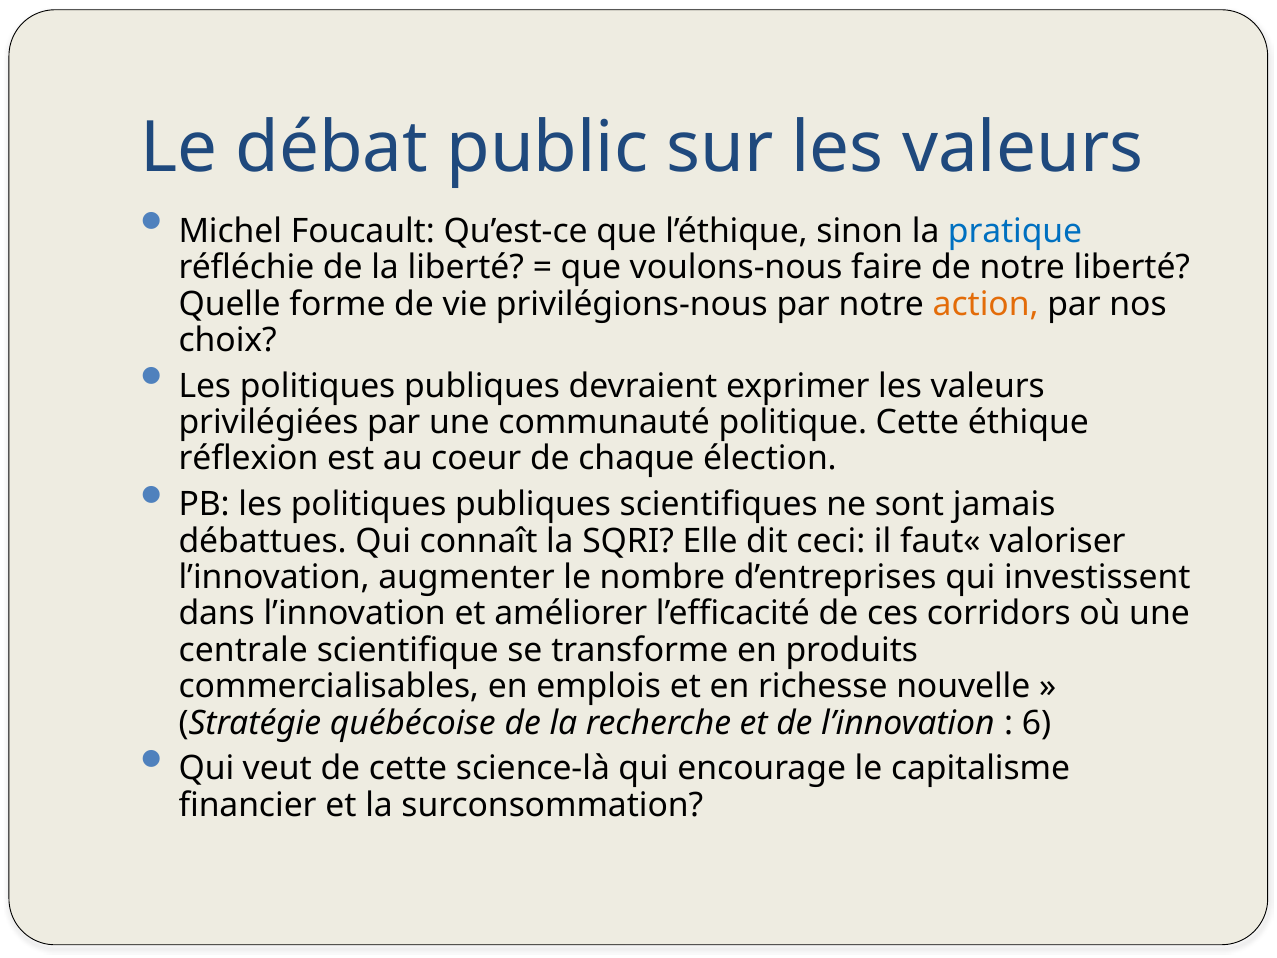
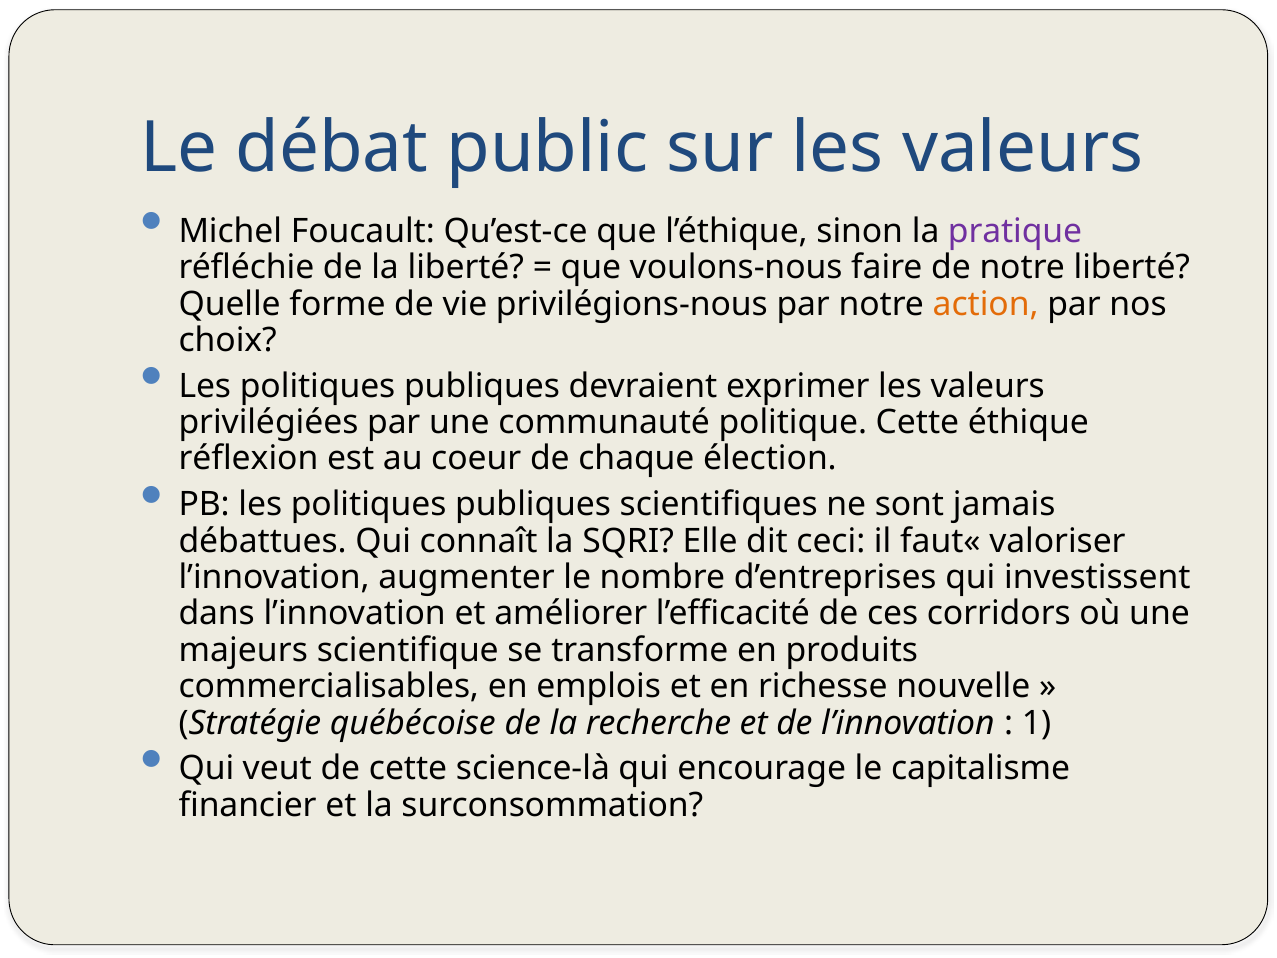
pratique colour: blue -> purple (1015, 231)
centrale: centrale -> majeurs (243, 650)
6: 6 -> 1 (1037, 723)
